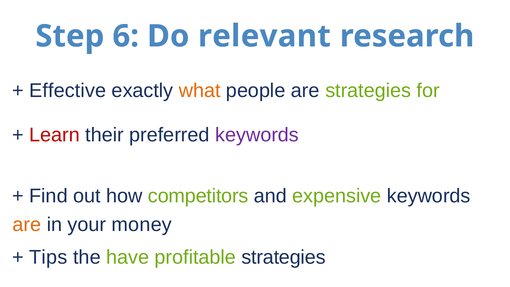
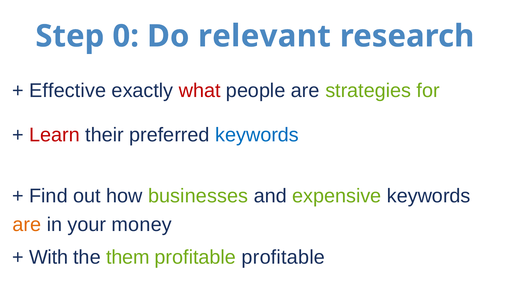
6: 6 -> 0 (126, 36)
what colour: orange -> red (200, 91)
keywords colour: purple -> blue (257, 135)
competitors: competitors -> businesses (198, 196)
Tips: Tips -> With (49, 257)
have: have -> them (128, 257)
profitable strategies: strategies -> profitable (283, 257)
